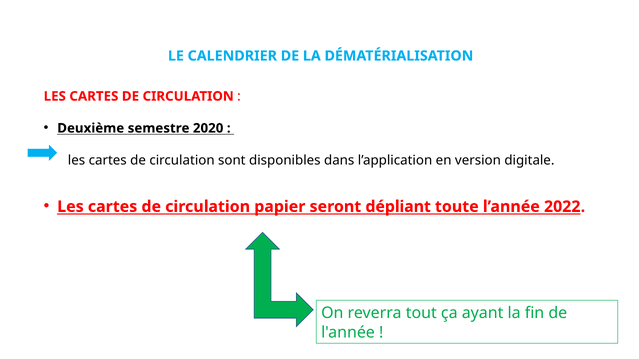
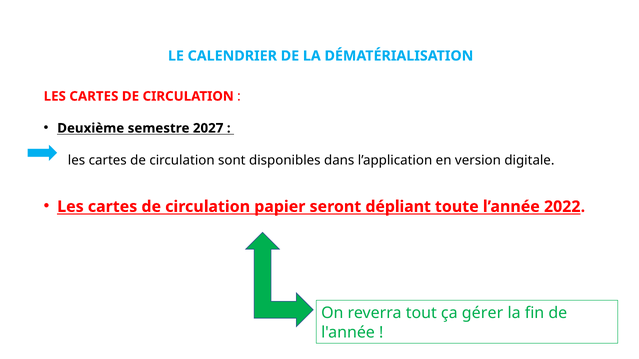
2020: 2020 -> 2027 (208, 128)
ayant: ayant -> gérer (483, 314)
